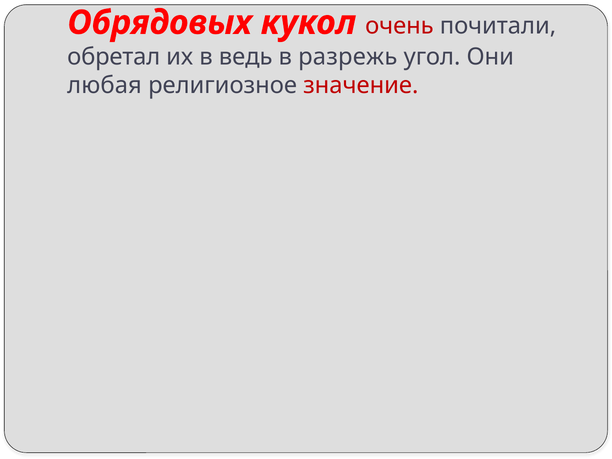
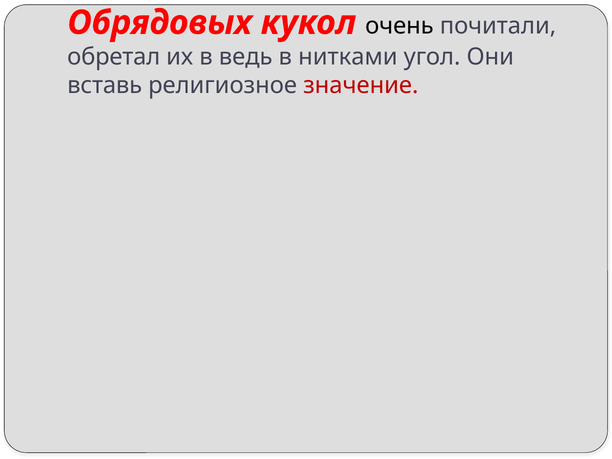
очень colour: red -> black (399, 26)
разрежь: разрежь -> нитками (348, 57)
любая: любая -> вставь (105, 85)
